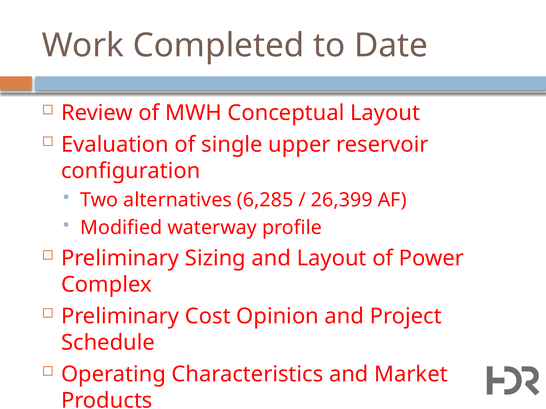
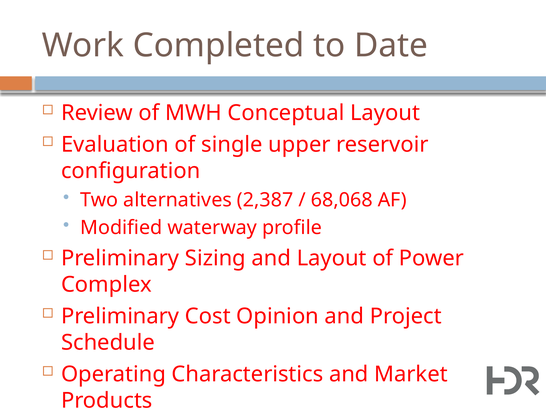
6,285: 6,285 -> 2,387 (265, 200)
26,399: 26,399 -> 68,068 (342, 200)
